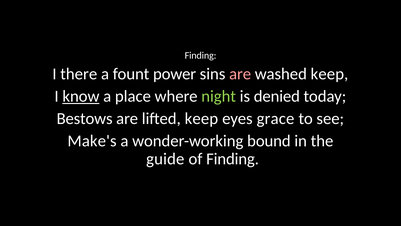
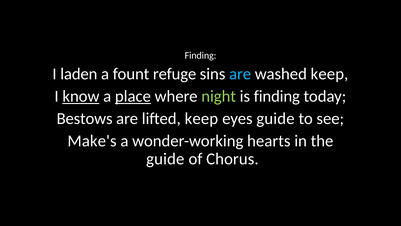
there: there -> laden (79, 74)
power: power -> refuge (175, 74)
are colour: pink -> light blue (240, 74)
place underline: none -> present (133, 96)
is denied: denied -> finding (277, 96)
eyes grace: grace -> guide (275, 118)
bound: bound -> hearts (269, 141)
of Finding: Finding -> Chorus (232, 159)
